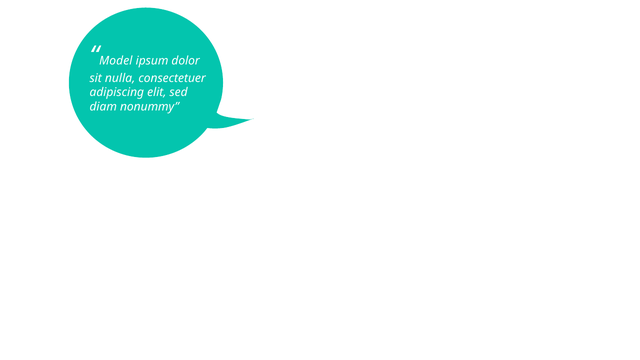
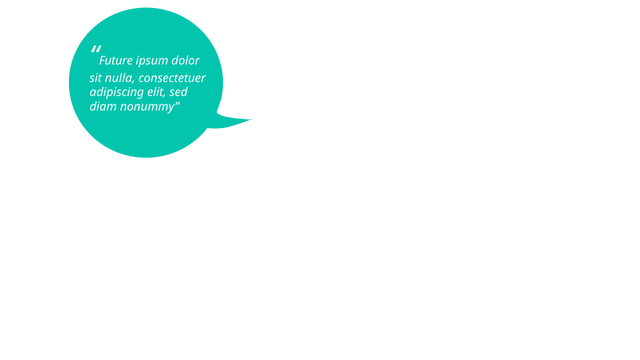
Model: Model -> Future (116, 61)
